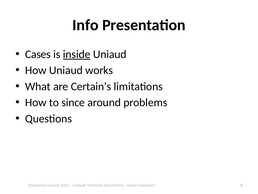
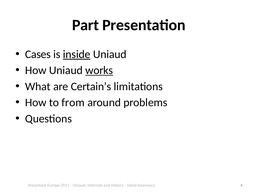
Info: Info -> Part (86, 25)
works underline: none -> present (99, 70)
since: since -> from (73, 102)
